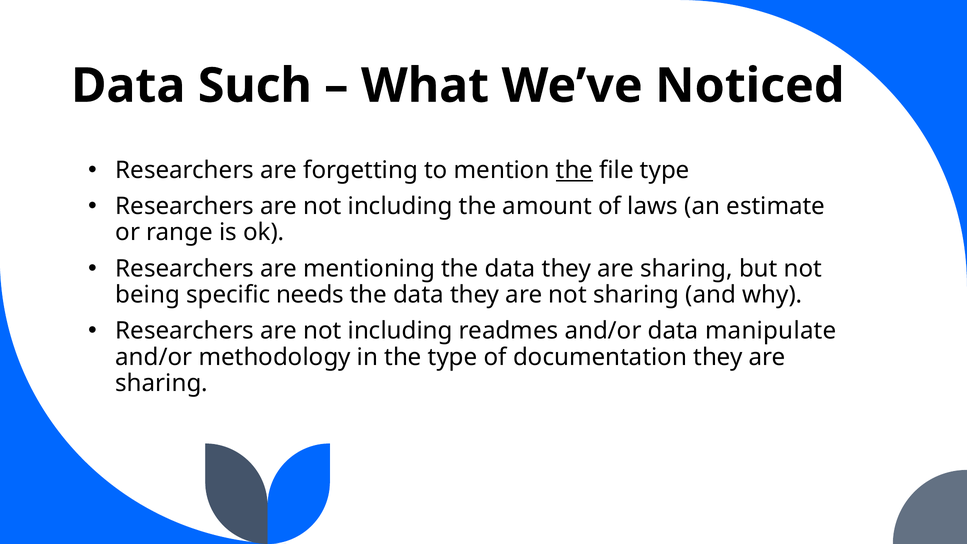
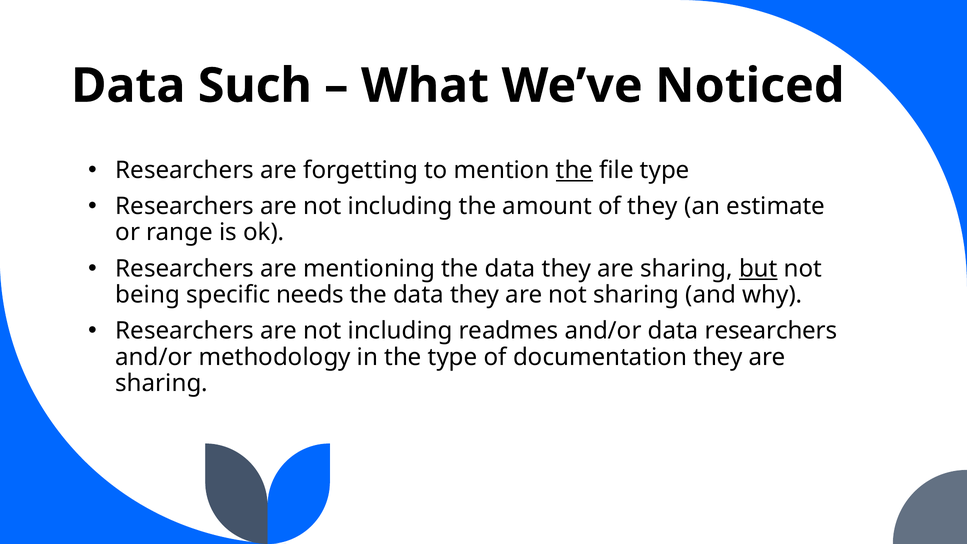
of laws: laws -> they (653, 206)
but underline: none -> present (758, 269)
data manipulate: manipulate -> researchers (771, 331)
